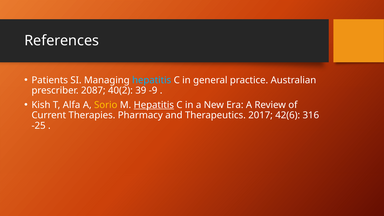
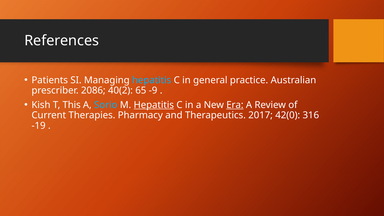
2087: 2087 -> 2086 (93, 91)
39: 39 -> 65 (141, 91)
Alfa: Alfa -> This (72, 105)
Sorio colour: yellow -> light blue (106, 105)
Era underline: none -> present (235, 105)
42(6: 42(6 -> 42(0 (288, 115)
-25: -25 -> -19 (39, 126)
